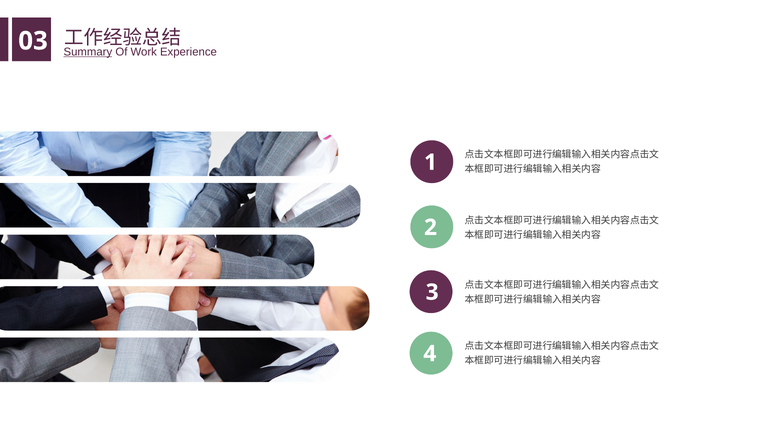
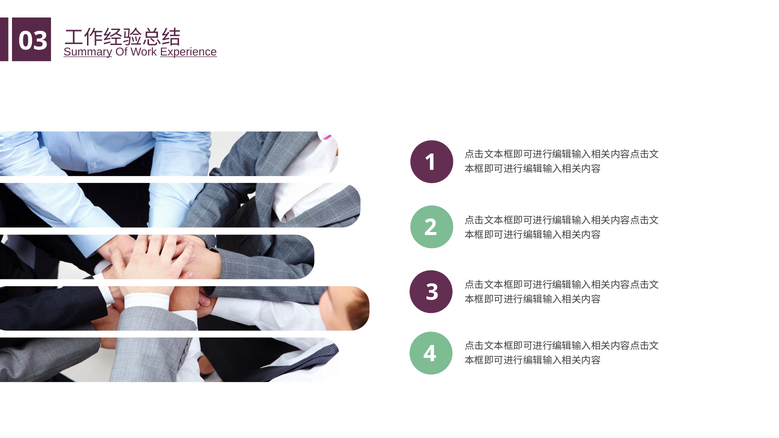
Experience underline: none -> present (188, 52)
